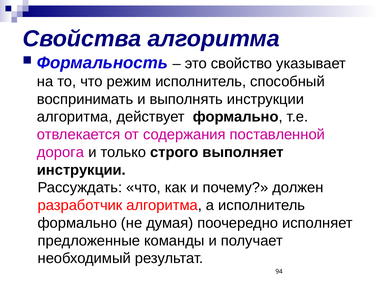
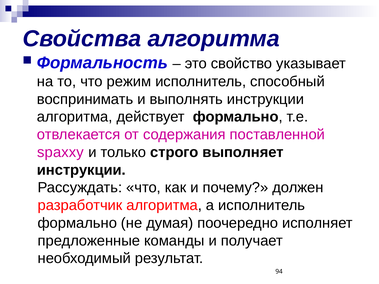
дорога: дорога -> spaxxy (61, 152)
